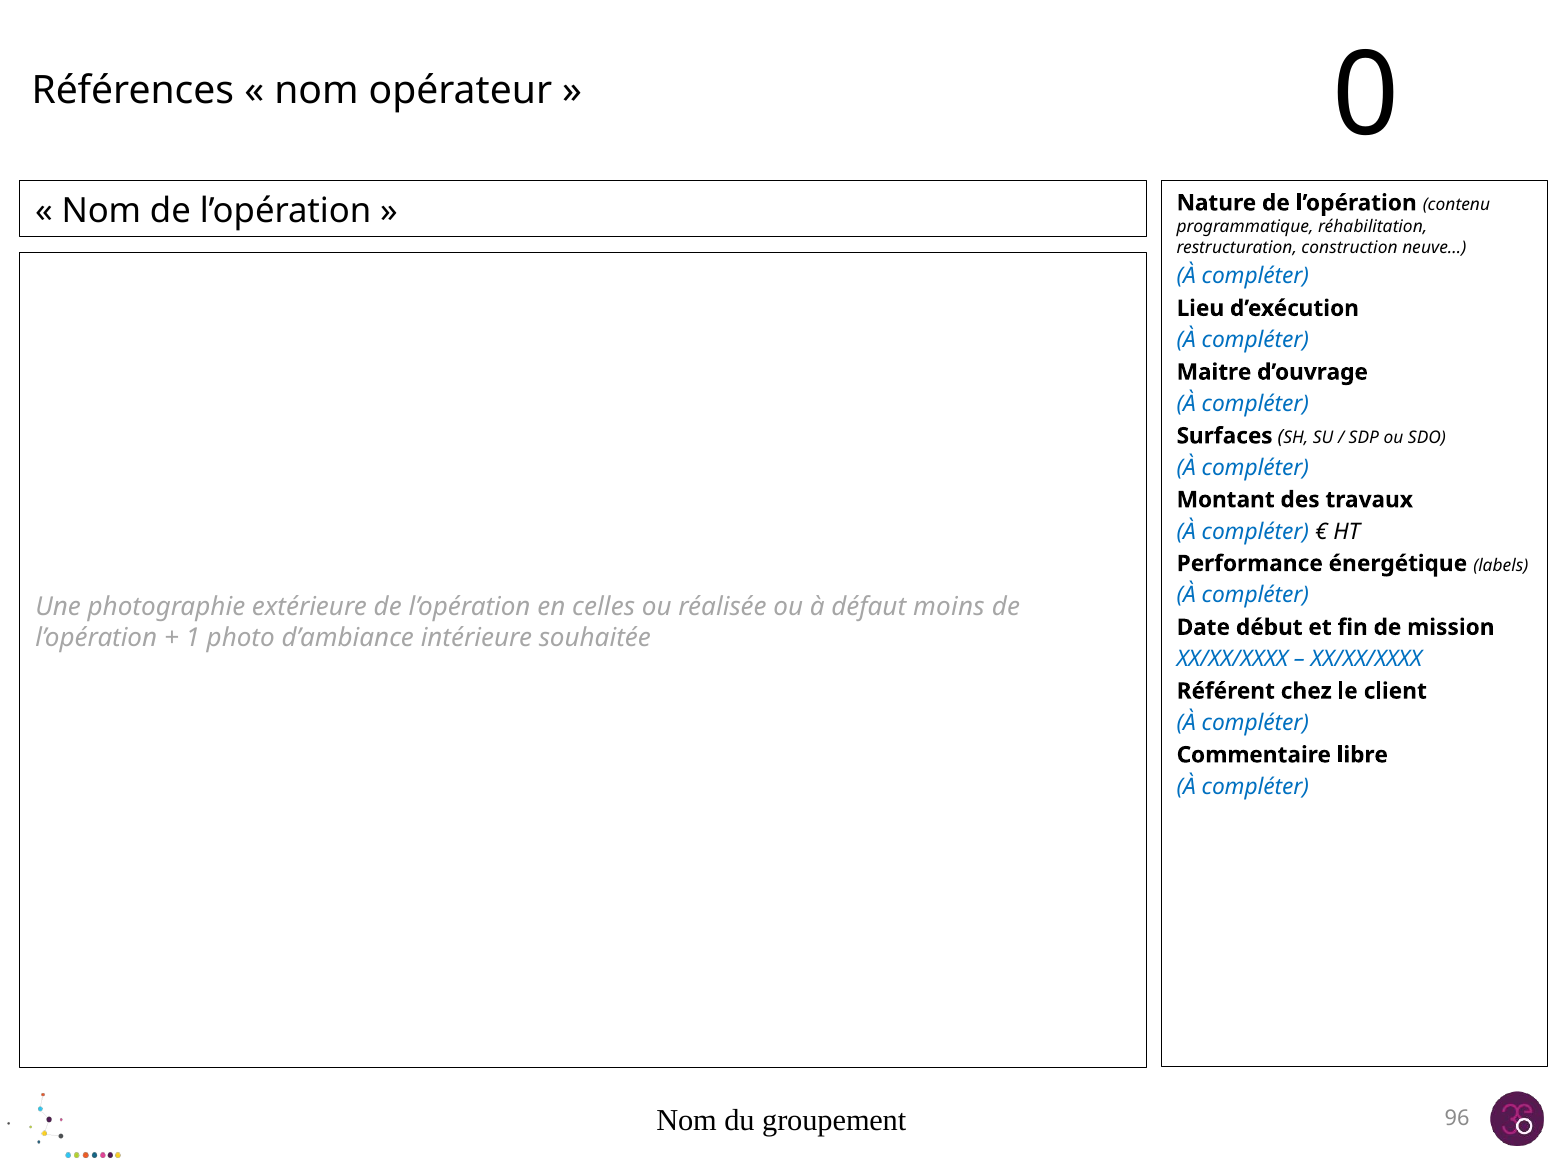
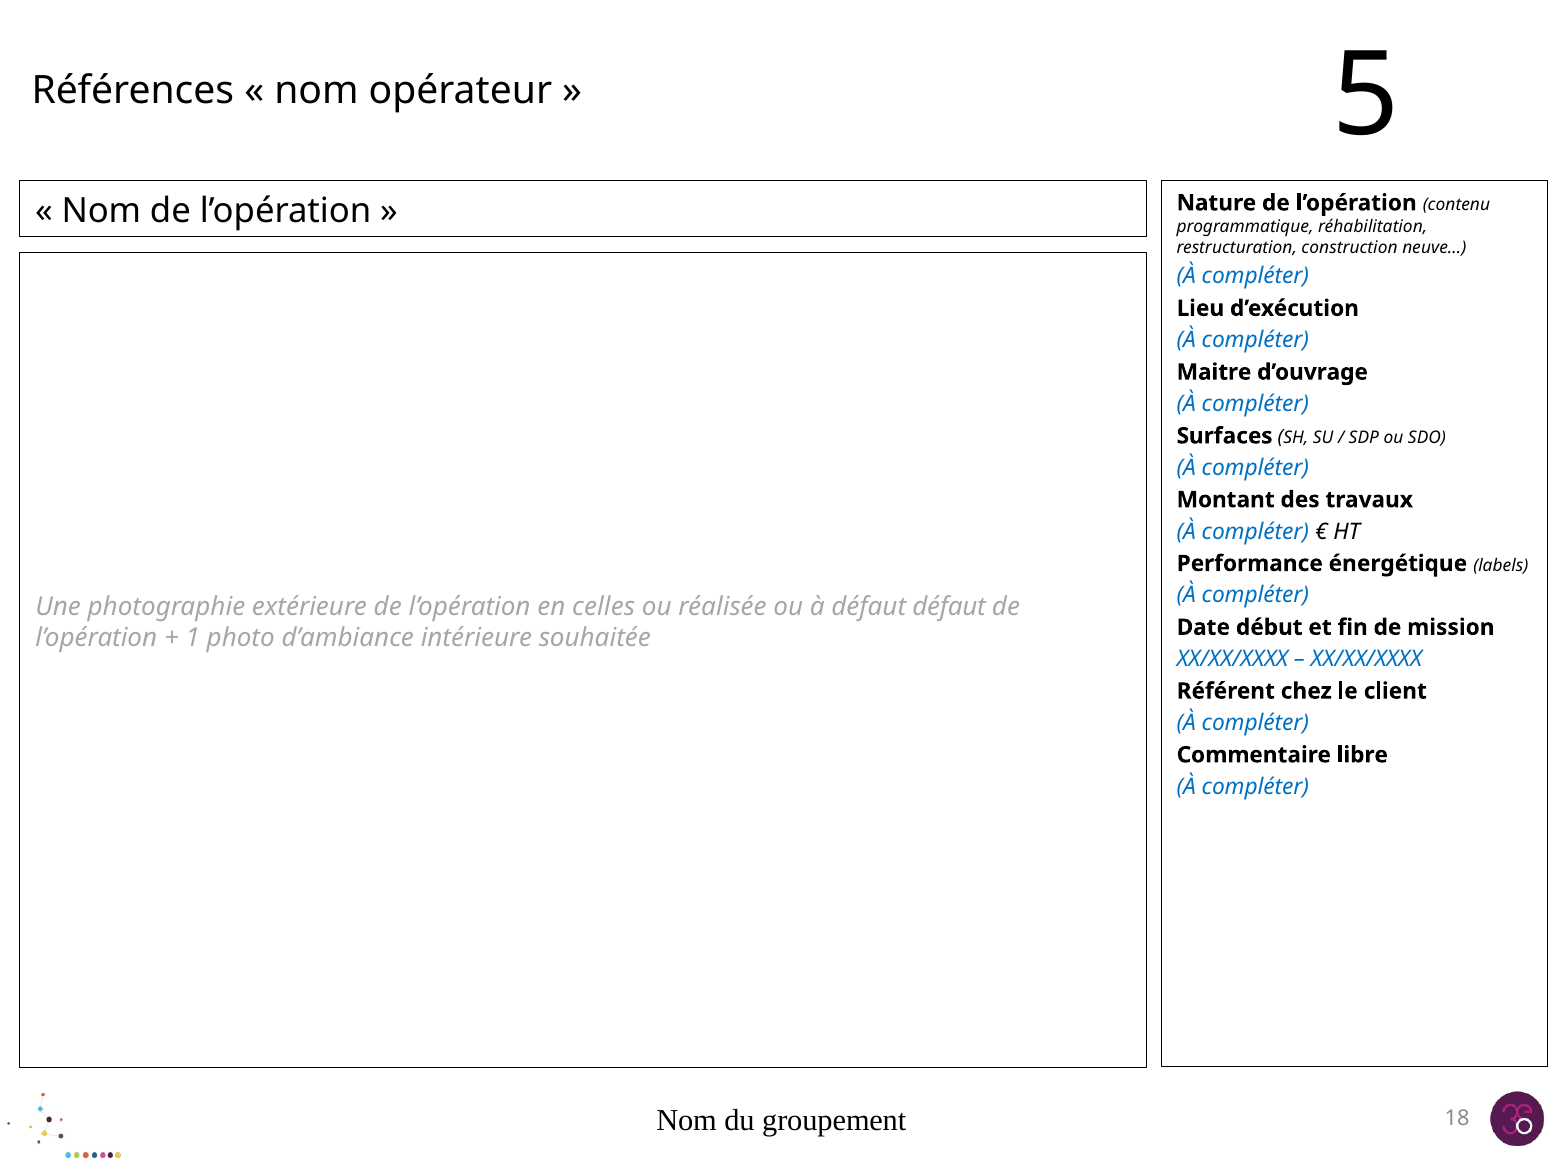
0: 0 -> 5 (1366, 96)
défaut moins: moins -> défaut (949, 606)
96: 96 -> 18 (1457, 1118)
